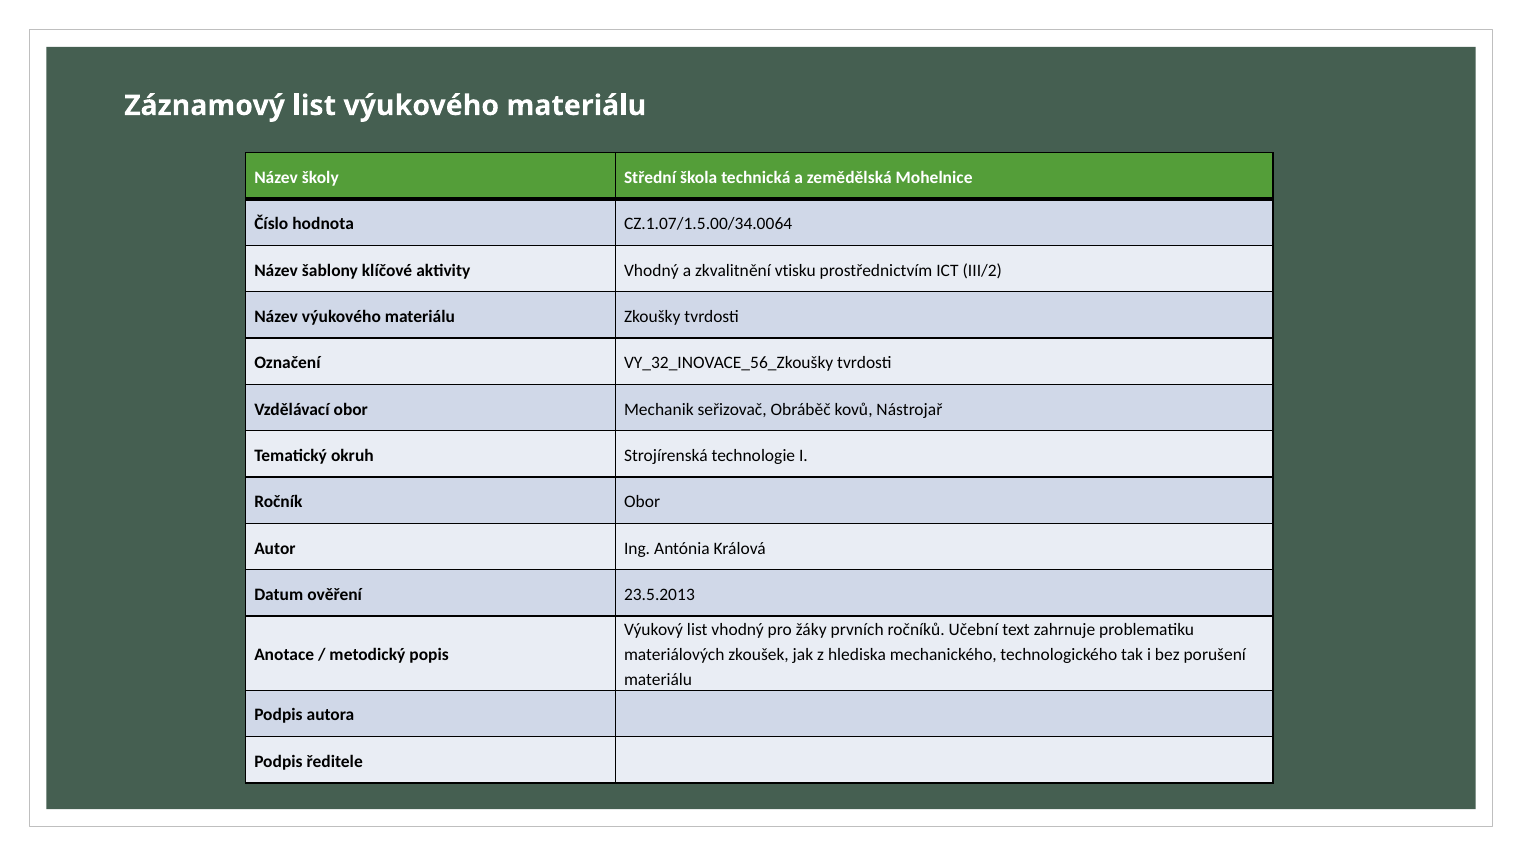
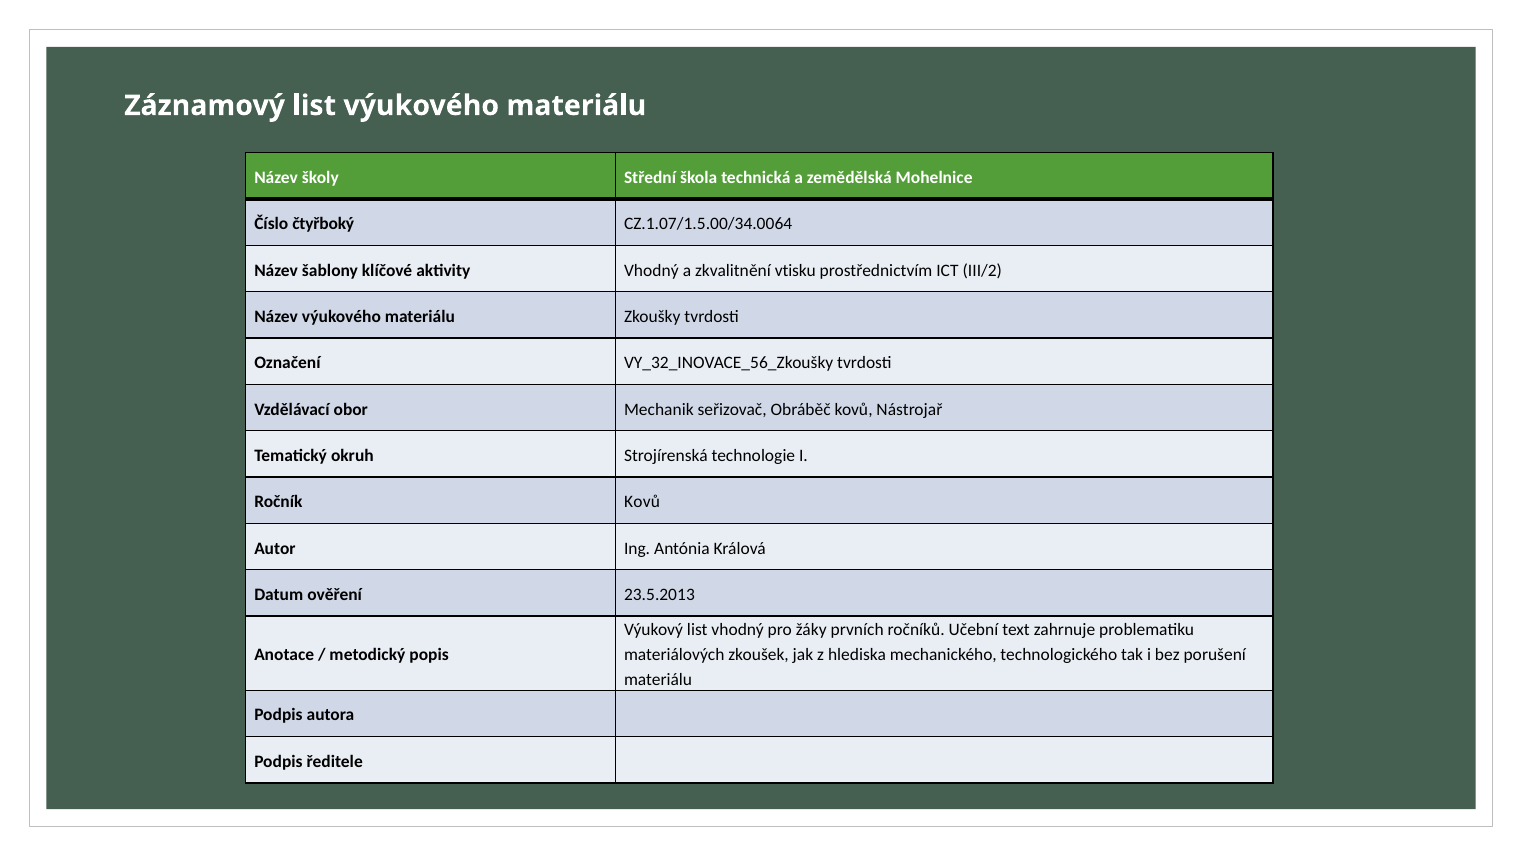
hodnota: hodnota -> čtyřboký (323, 224)
Ročník Obor: Obor -> Kovů (642, 502)
